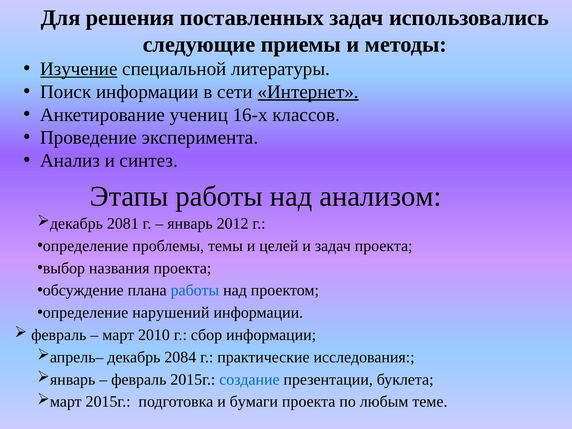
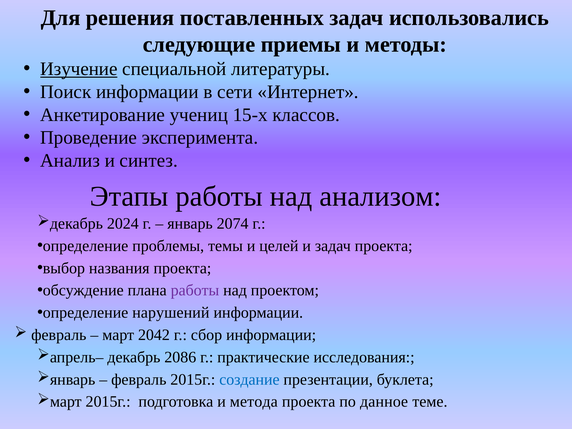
Интернет underline: present -> none (308, 92)
16-х: 16-х -> 15-х (250, 115)
2081: 2081 -> 2024 (123, 224)
2012: 2012 -> 2074 (233, 224)
работы colour: blue -> purple (195, 290)
2010: 2010 -> 2042 (154, 335)
2084: 2084 -> 2086 (180, 357)
бумаги: бумаги -> метода (254, 402)
любым: любым -> данное (384, 402)
